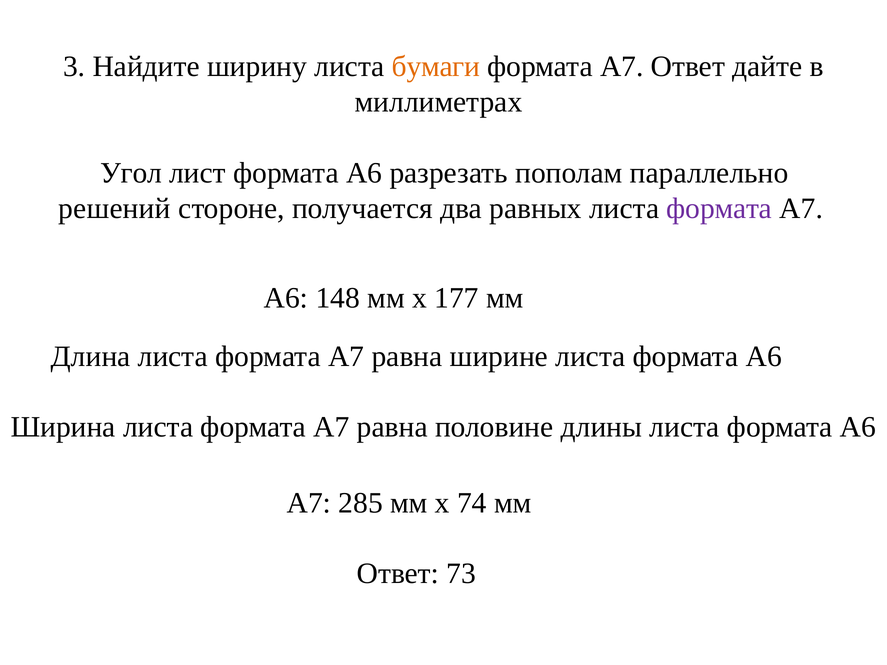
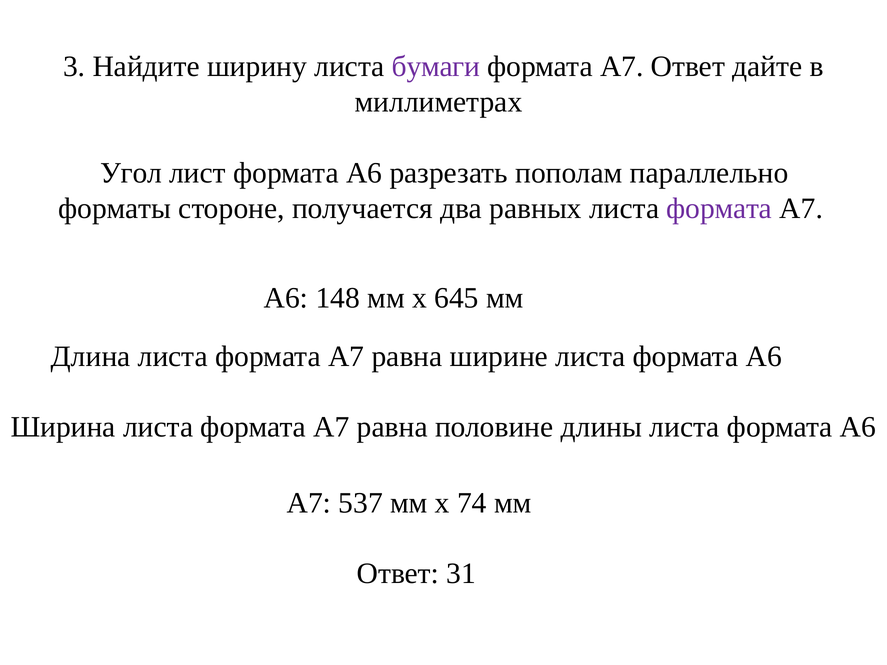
бумаги colour: orange -> purple (436, 66)
решений: решений -> форматы (115, 208)
177: 177 -> 645 (457, 298)
285: 285 -> 537 (361, 503)
73: 73 -> 31 (461, 574)
